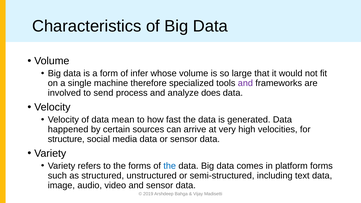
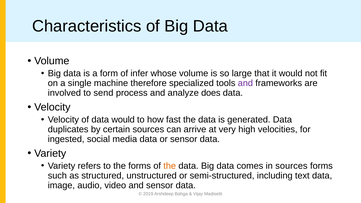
data mean: mean -> would (123, 120)
happened: happened -> duplicates (68, 129)
structure: structure -> ingested (66, 139)
the colour: blue -> orange (170, 166)
in platform: platform -> sources (291, 166)
